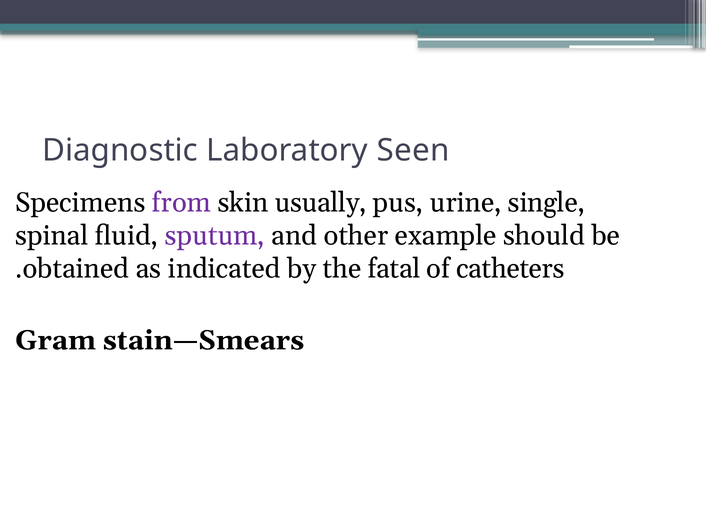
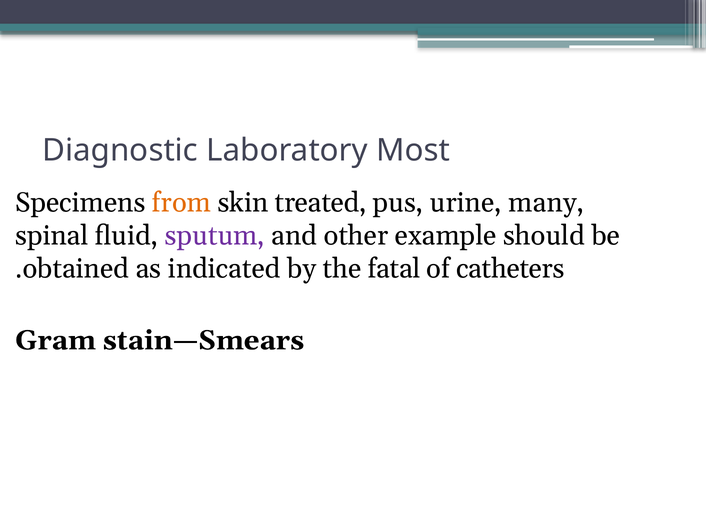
Seen: Seen -> Most (413, 150)
from colour: purple -> orange (182, 203)
usually: usually -> treated (321, 203)
single: single -> many (546, 203)
